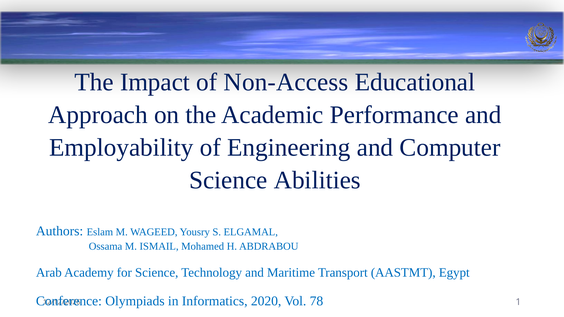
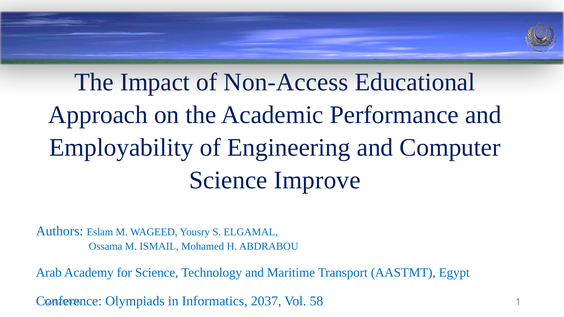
Abilities: Abilities -> Improve (317, 180)
2020: 2020 -> 2037 (266, 301)
78: 78 -> 58 (316, 301)
